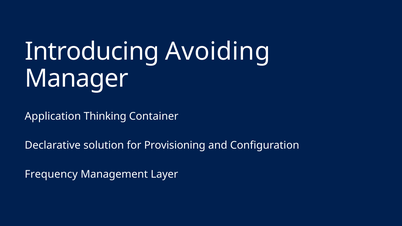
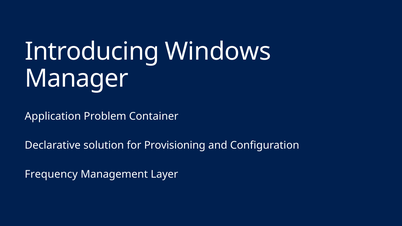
Avoiding: Avoiding -> Windows (218, 52)
Thinking: Thinking -> Problem (105, 116)
